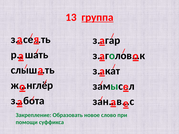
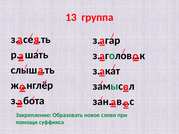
группа underline: present -> none (97, 17)
